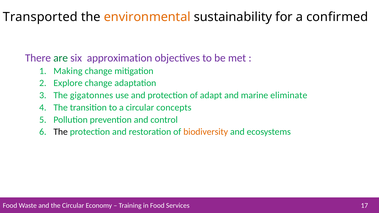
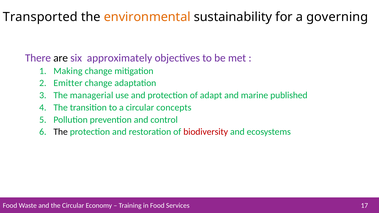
confirmed: confirmed -> governing (337, 17)
are colour: green -> black (61, 58)
approximation: approximation -> approximately (120, 58)
Explore: Explore -> Emitter (68, 83)
gigatonnes: gigatonnes -> managerial (92, 95)
eliminate: eliminate -> published (289, 95)
biodiversity colour: orange -> red (206, 132)
